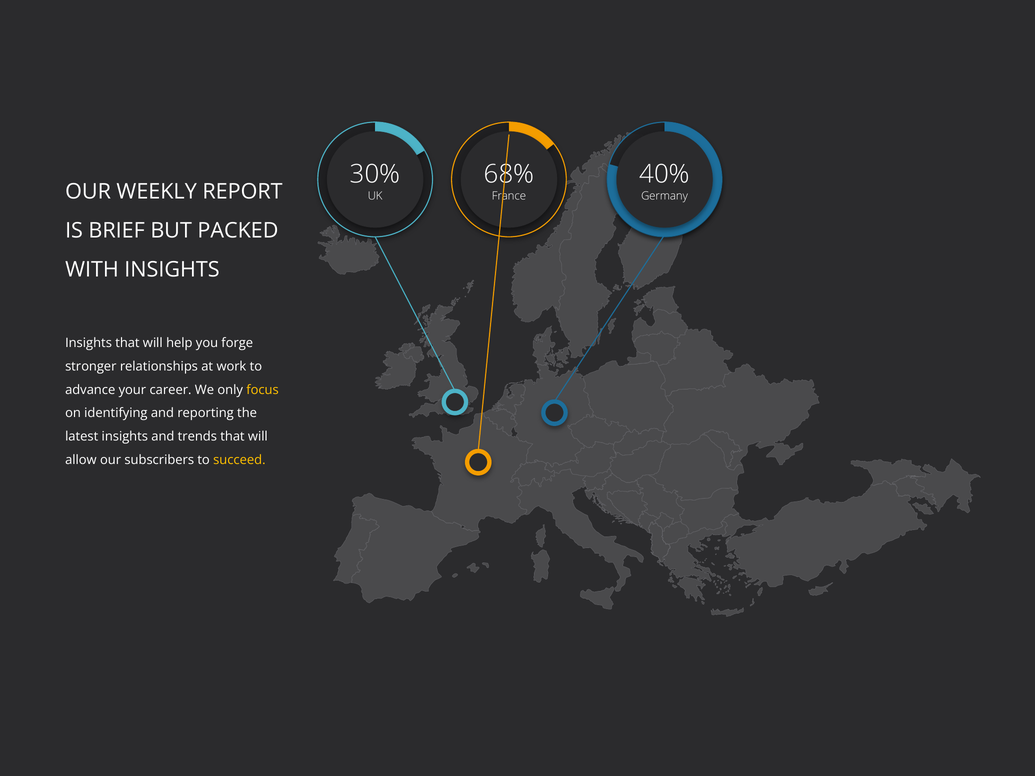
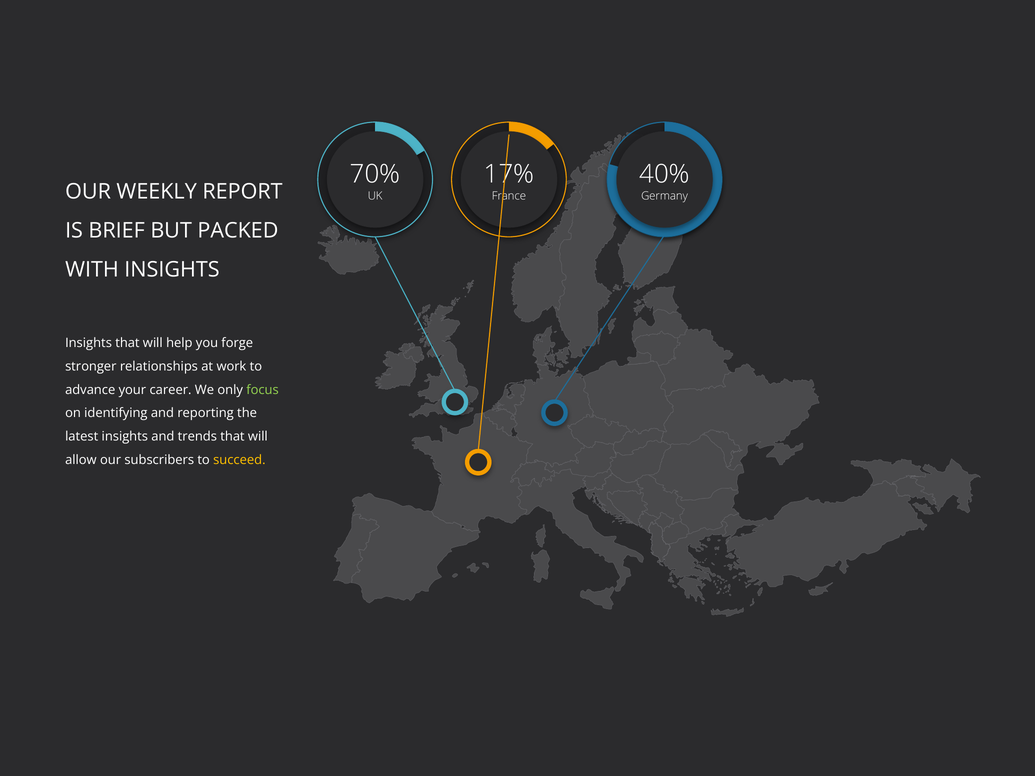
30%: 30% -> 70% (375, 175)
68%: 68% -> 17% (509, 175)
focus colour: yellow -> light green (263, 390)
